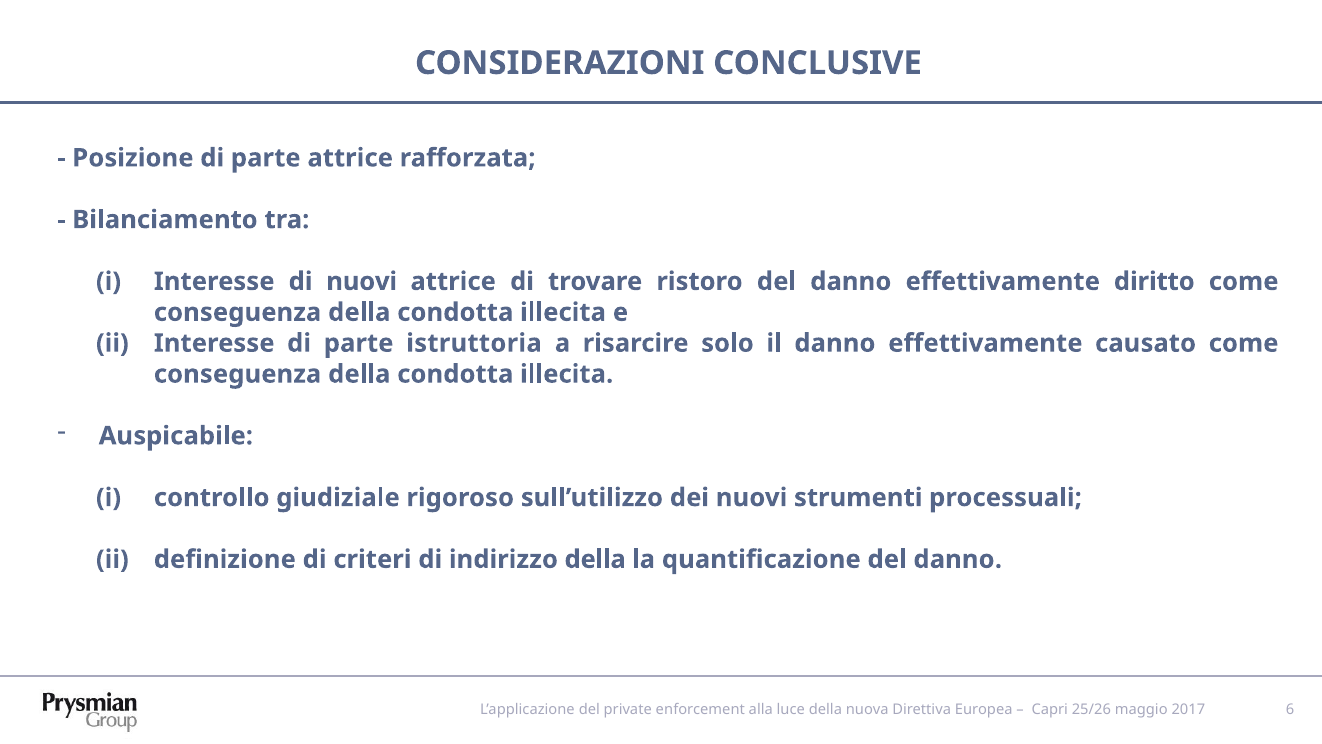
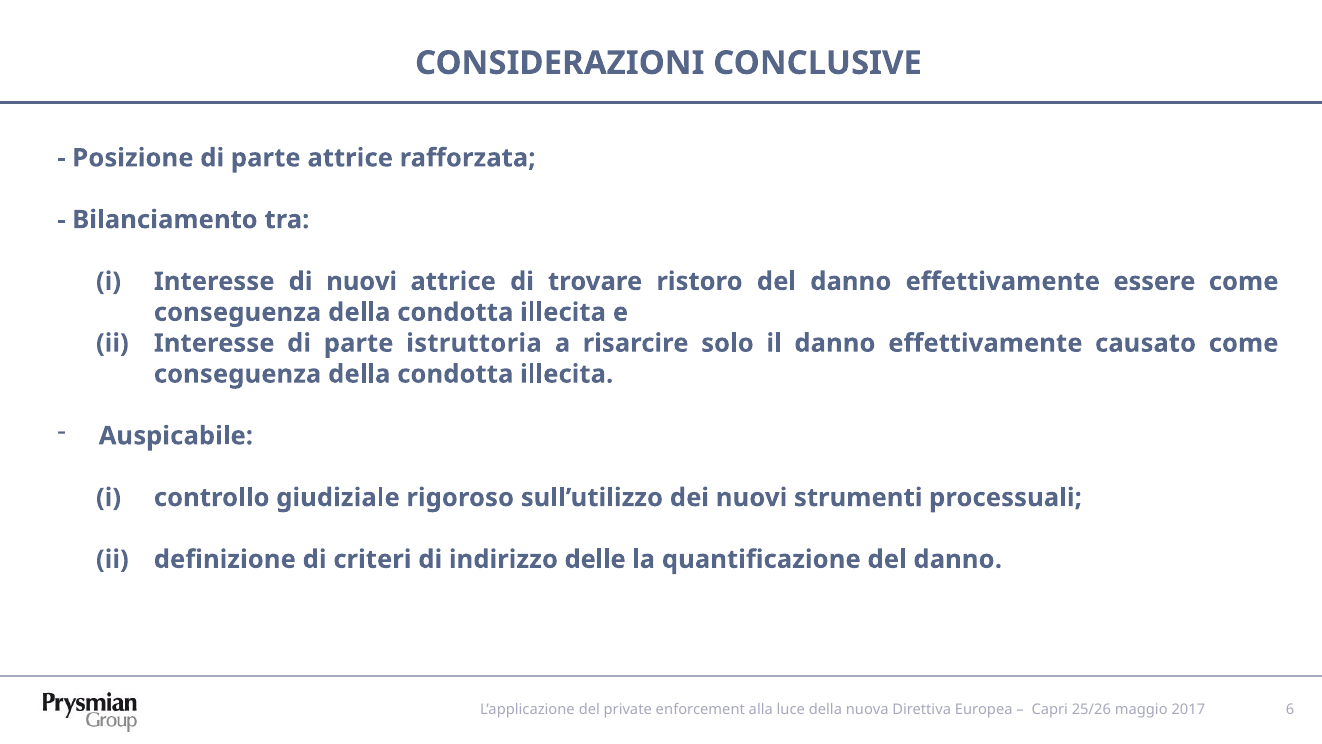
diritto: diritto -> essere (1154, 281)
indirizzo della: della -> delle (595, 559)
